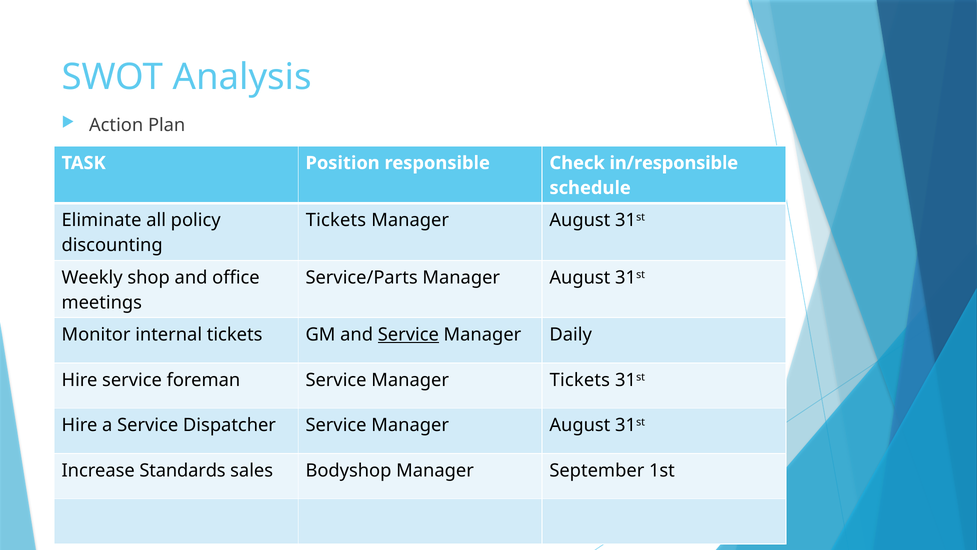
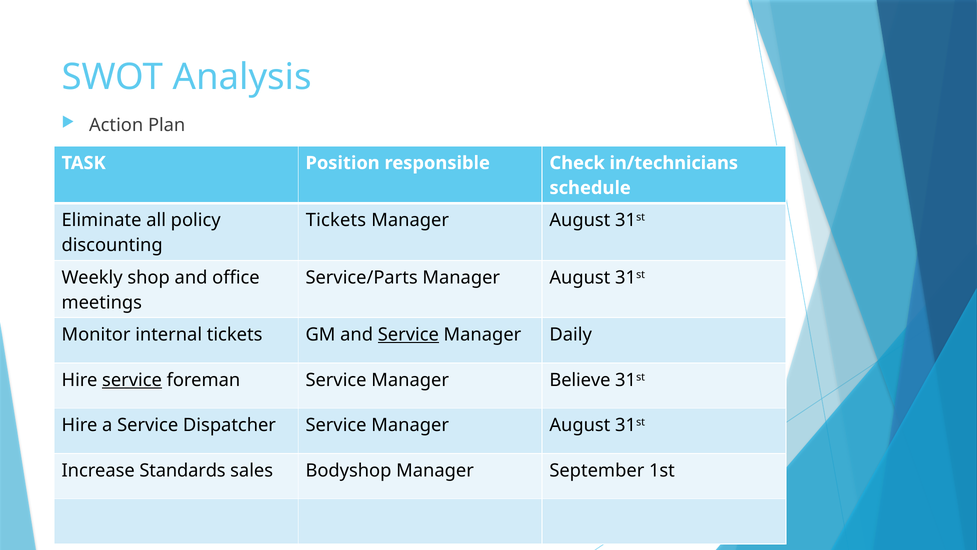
in/responsible: in/responsible -> in/technicians (674, 163)
service underline: none -> present (132, 380)
Manager Tickets: Tickets -> Believe (580, 380)
